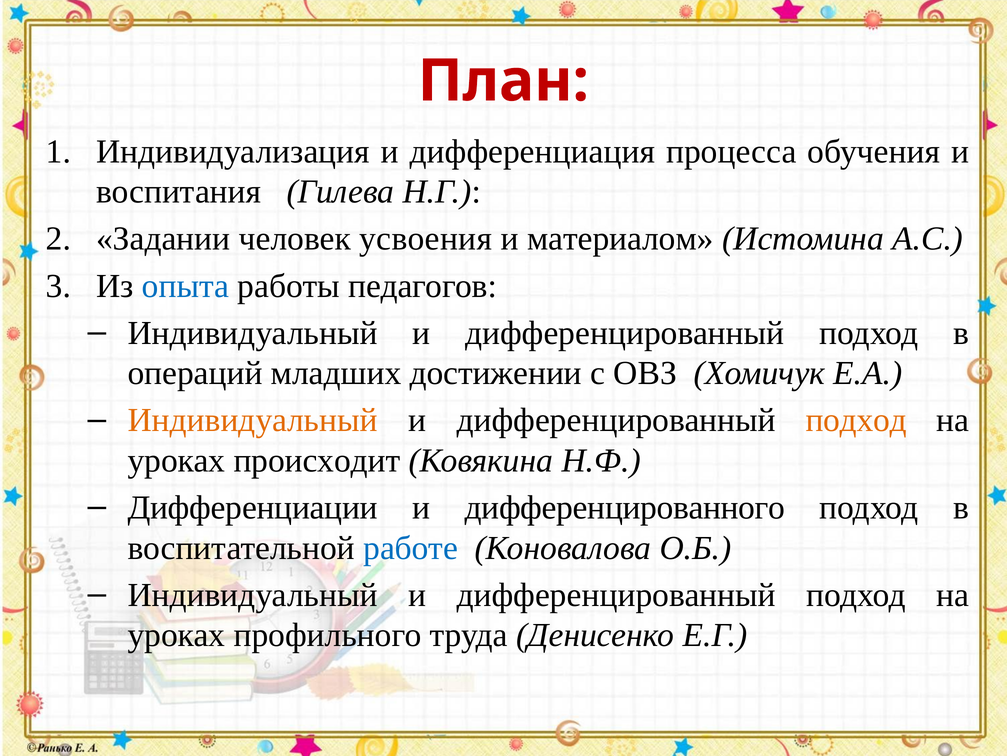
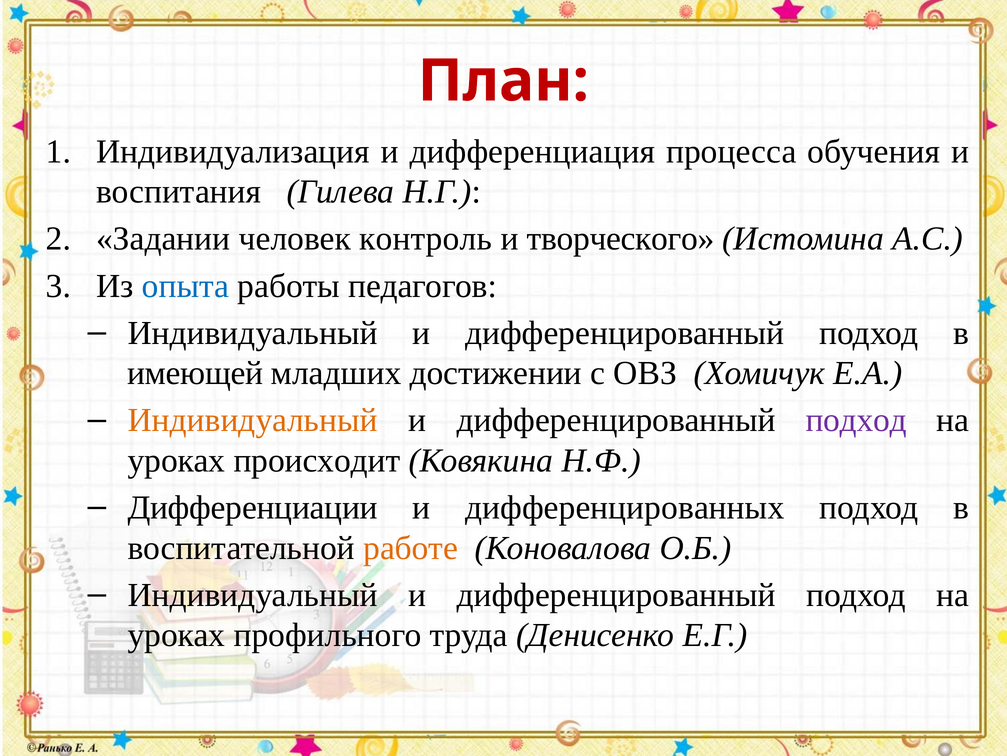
усвоения: усвоения -> контроль (426, 239)
материалом: материалом -> творческого (621, 239)
операций: операций -> имеющей (195, 373)
подход colour: orange -> purple (856, 420)
дифференцированного: дифференцированного -> дифференцированных (625, 507)
работе colour: blue -> orange (411, 547)
